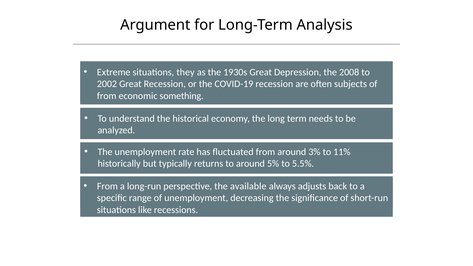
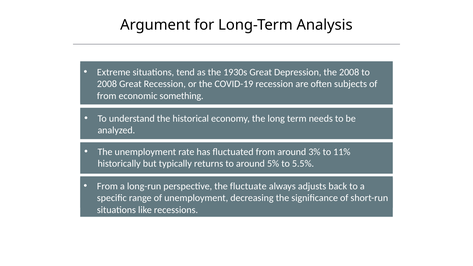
they: they -> tend (186, 72)
2002: 2002 -> 2008 (107, 84)
available: available -> fluctuate (248, 186)
